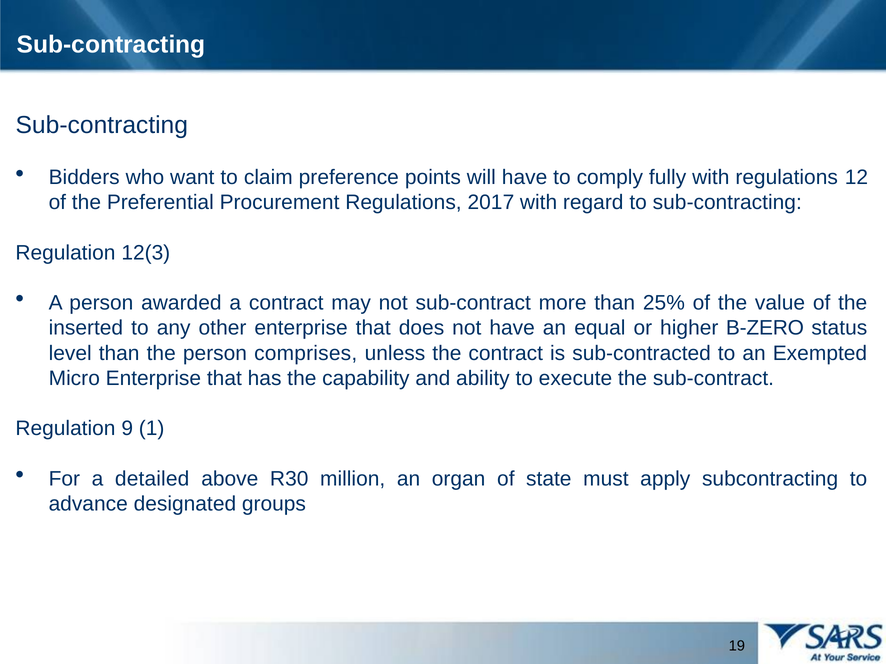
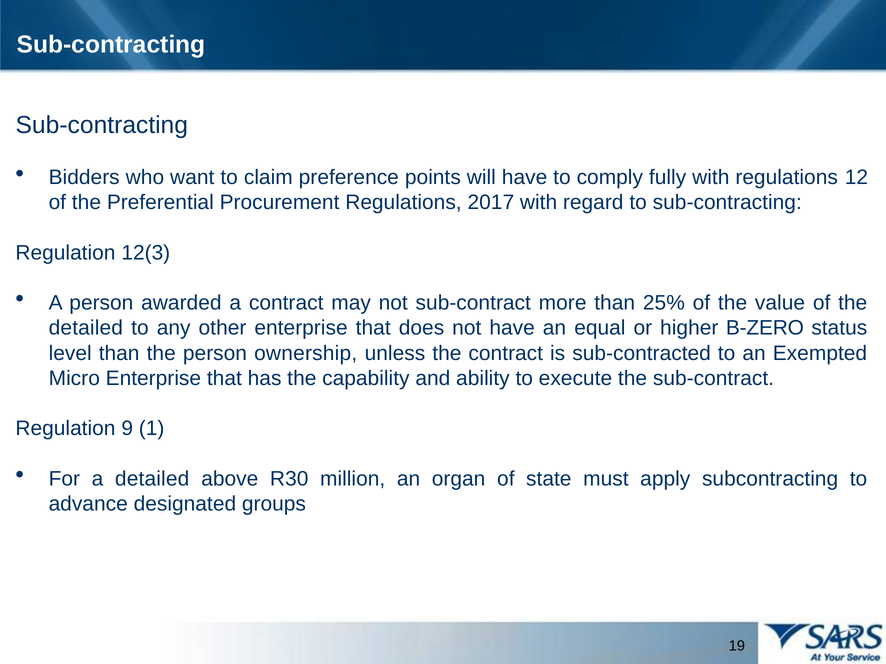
inserted: inserted -> detailed (86, 328)
comprises: comprises -> ownership (306, 353)
